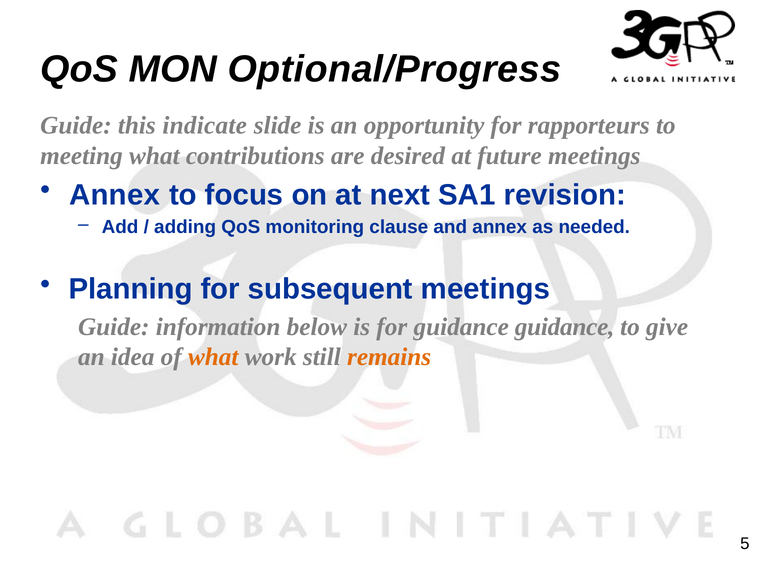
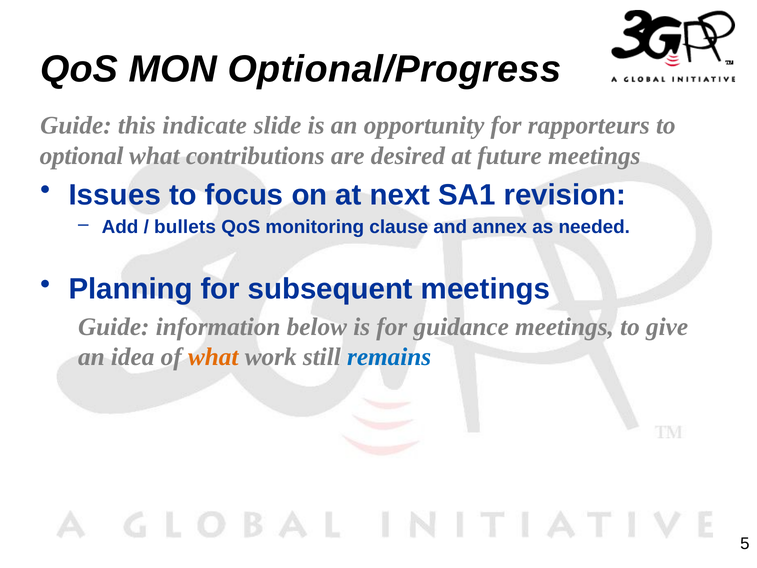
meeting: meeting -> optional (82, 156)
Annex: Annex -> Issues (115, 195)
adding: adding -> bullets (185, 227)
guidance guidance: guidance -> meetings (564, 327)
remains colour: orange -> blue (389, 357)
